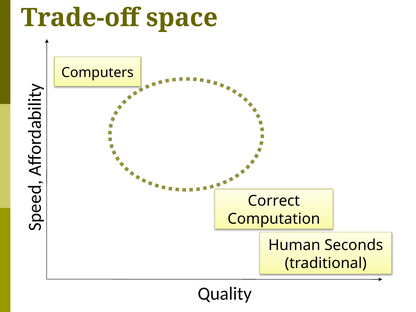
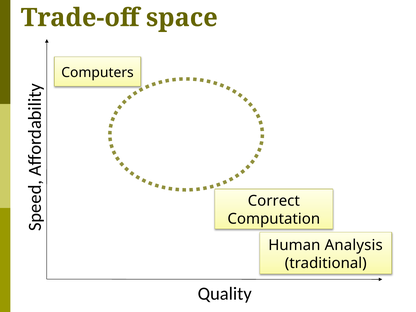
Seconds: Seconds -> Analysis (354, 245)
